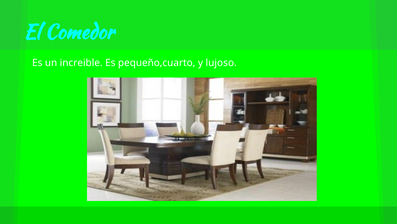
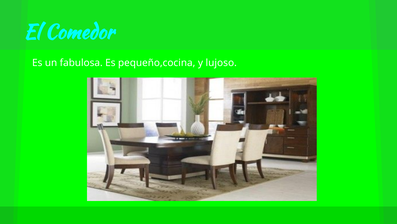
increible: increible -> fabulosa (81, 63)
pequeño,cuarto: pequeño,cuarto -> pequeño,cocina (157, 63)
